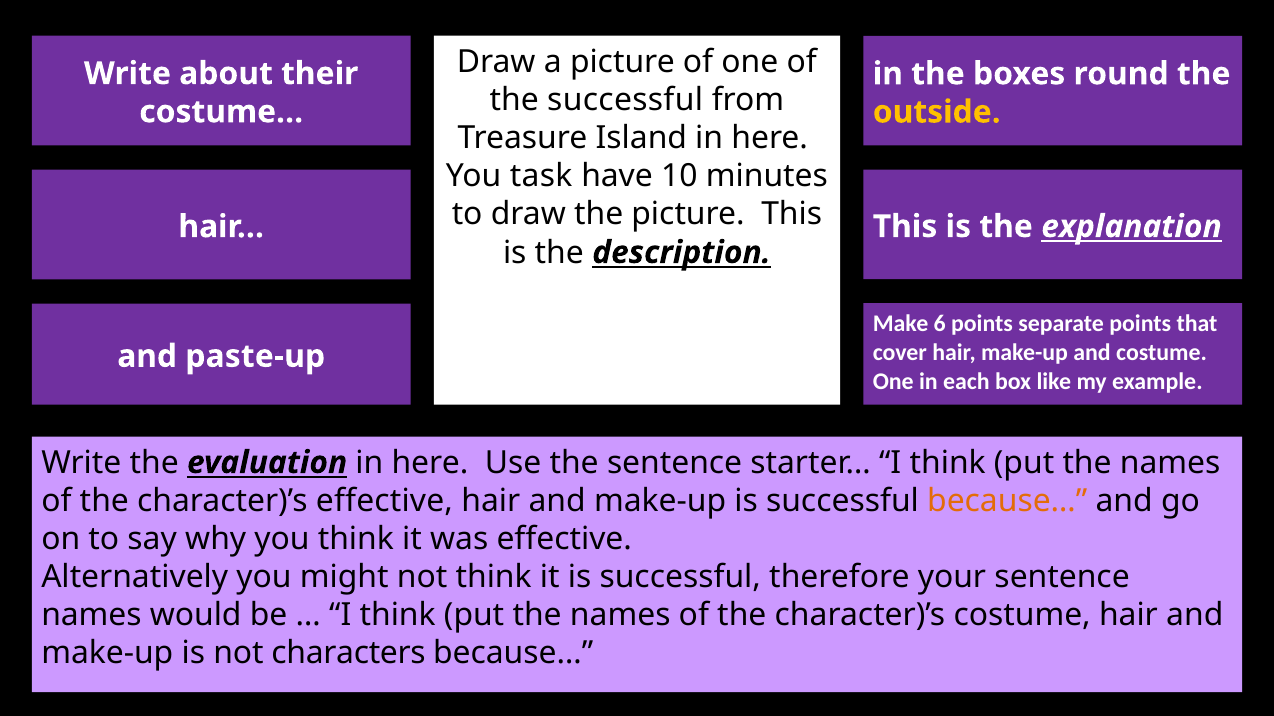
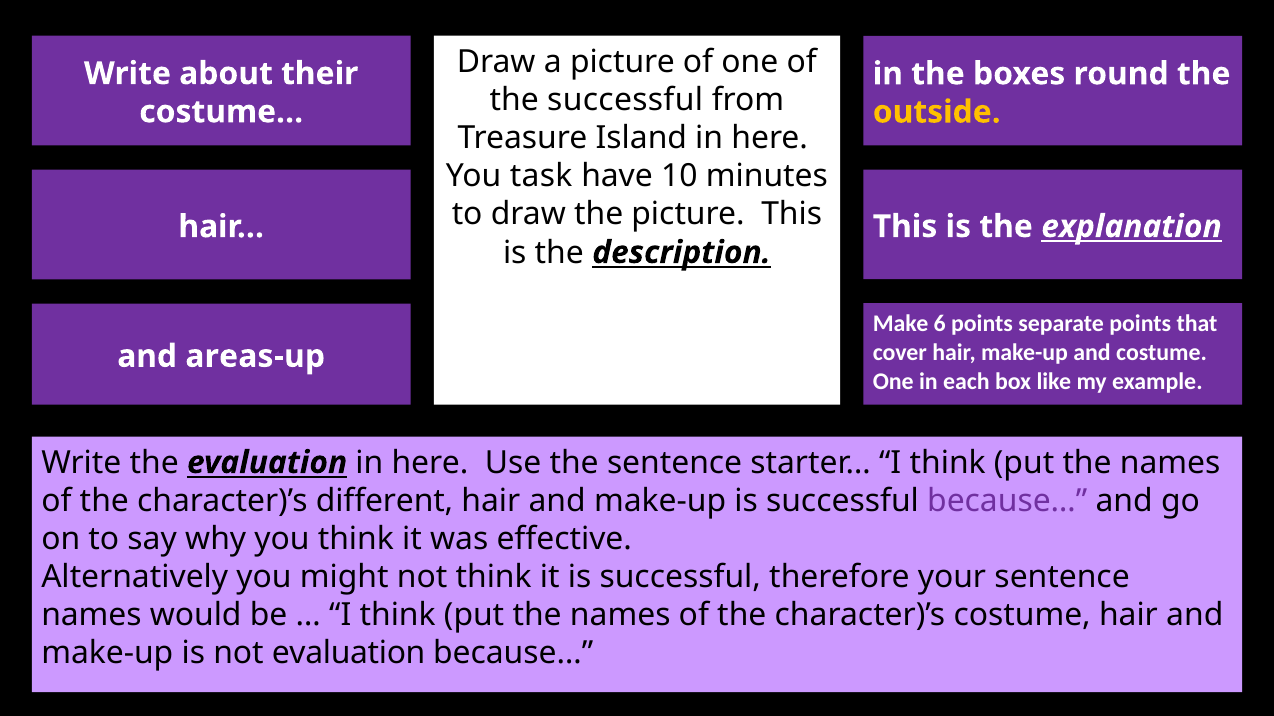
paste-up: paste-up -> areas-up (255, 357)
character)’s effective: effective -> different (385, 501)
because… colour: orange -> purple (1007, 501)
not characters: characters -> evaluation (349, 654)
